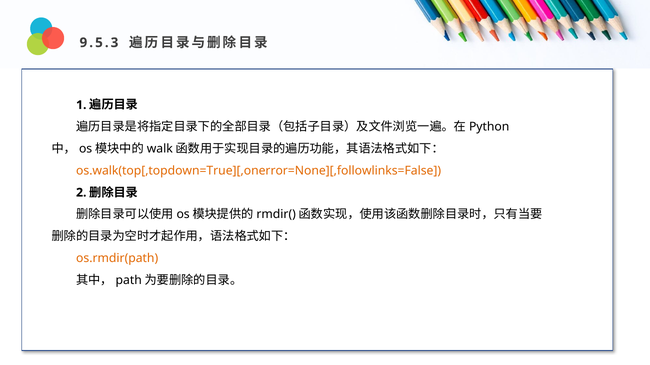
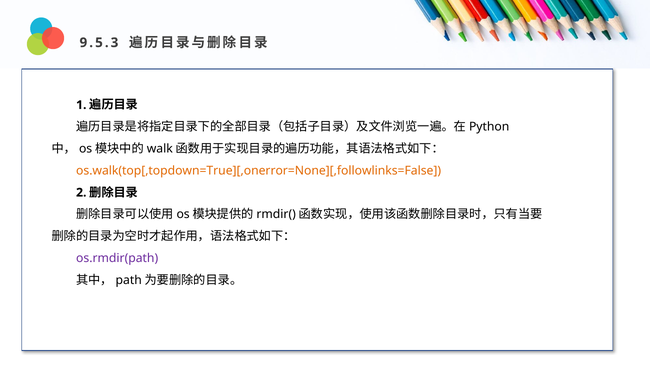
os.rmdir(path colour: orange -> purple (117, 259)
